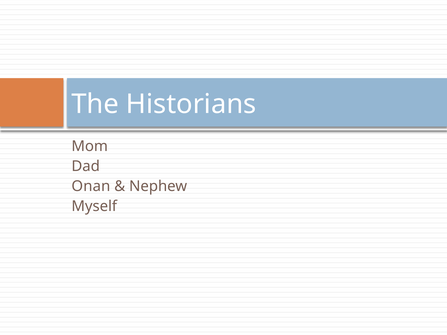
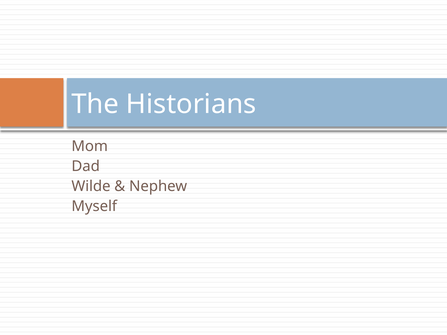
Onan: Onan -> Wilde (91, 186)
